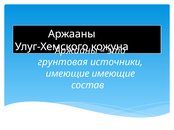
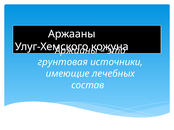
имеющие имеющие: имеющие -> лечебных (113, 74)
